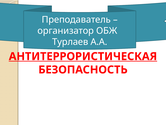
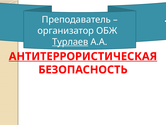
Турлаев underline: none -> present (70, 42)
